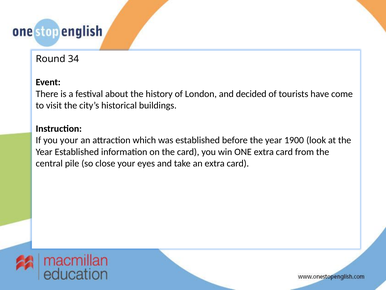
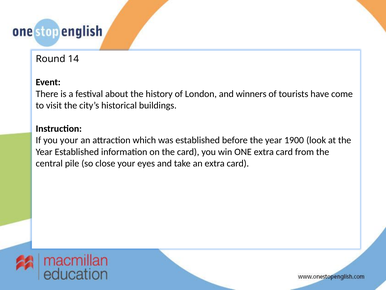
34: 34 -> 14 (73, 59)
decided: decided -> winners (251, 94)
